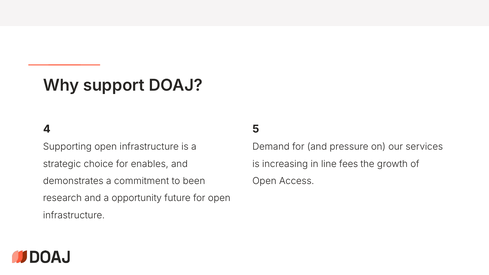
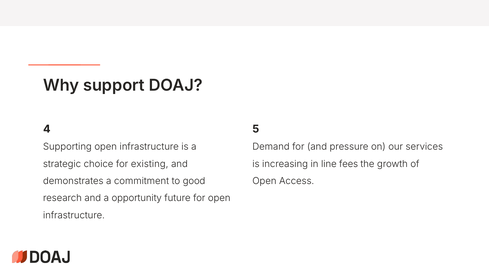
enables: enables -> existing (150, 164)
been: been -> good (194, 181)
